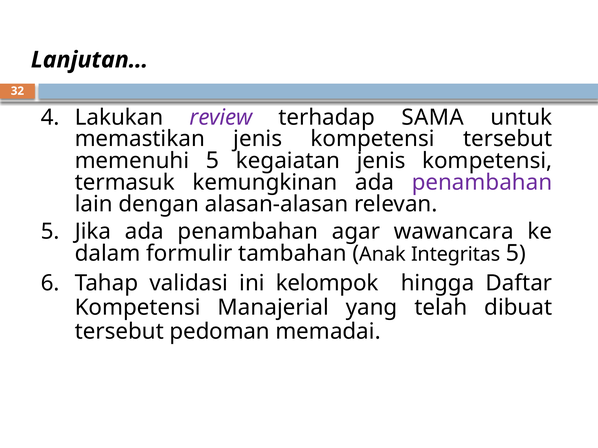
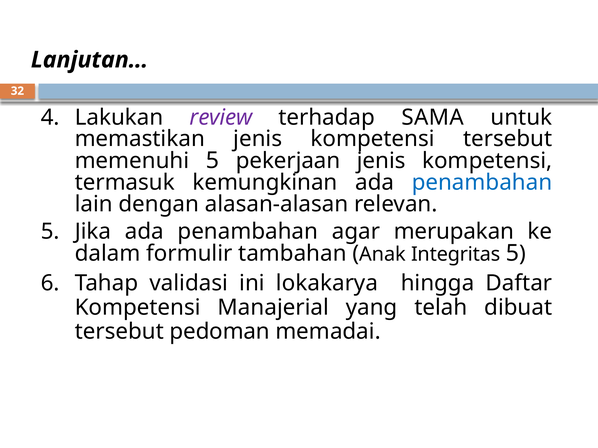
kegaiatan: kegaiatan -> pekerjaan (288, 161)
penambahan colour: purple -> blue (482, 183)
wawancara: wawancara -> merupakan (454, 232)
kelompok: kelompok -> lokakarya (327, 283)
